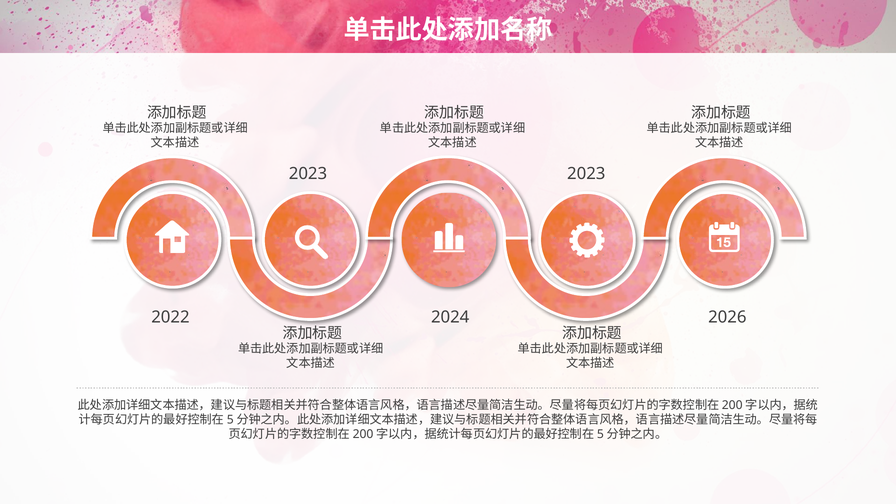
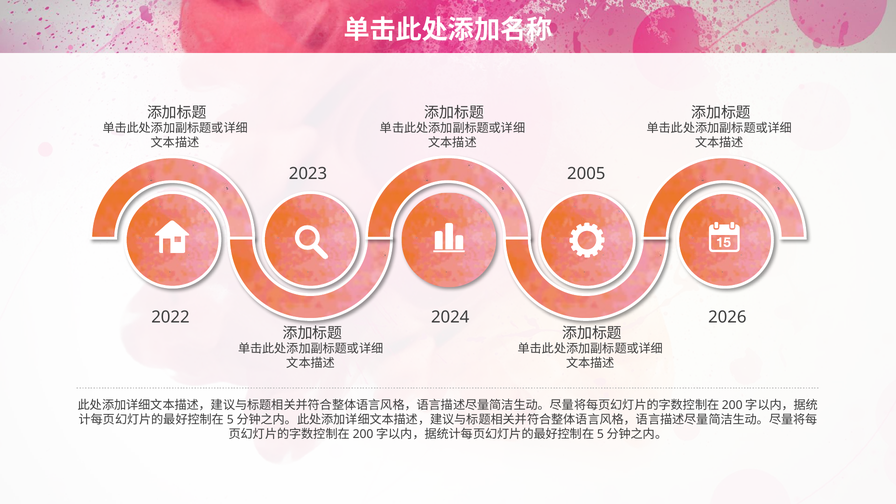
2023: 2023 -> 2005 (586, 174)
